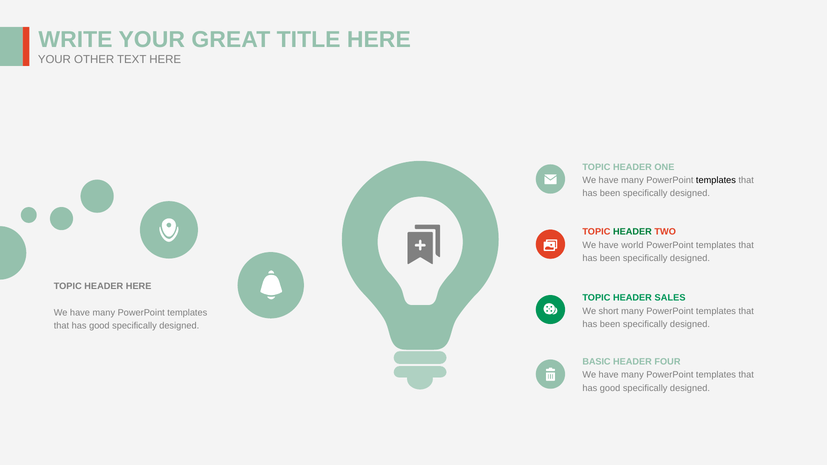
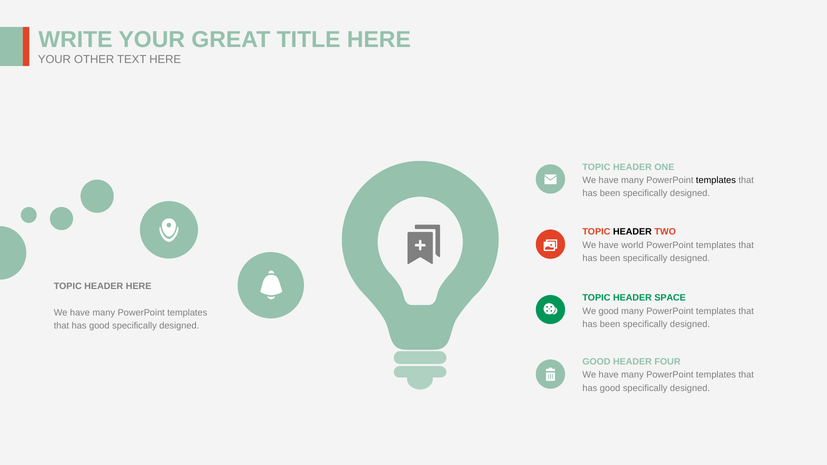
HEADER colour: green -> black (632, 232)
SALES: SALES -> SPACE (670, 298)
We short: short -> good (609, 311)
BASIC: BASIC -> GOOD (596, 362)
